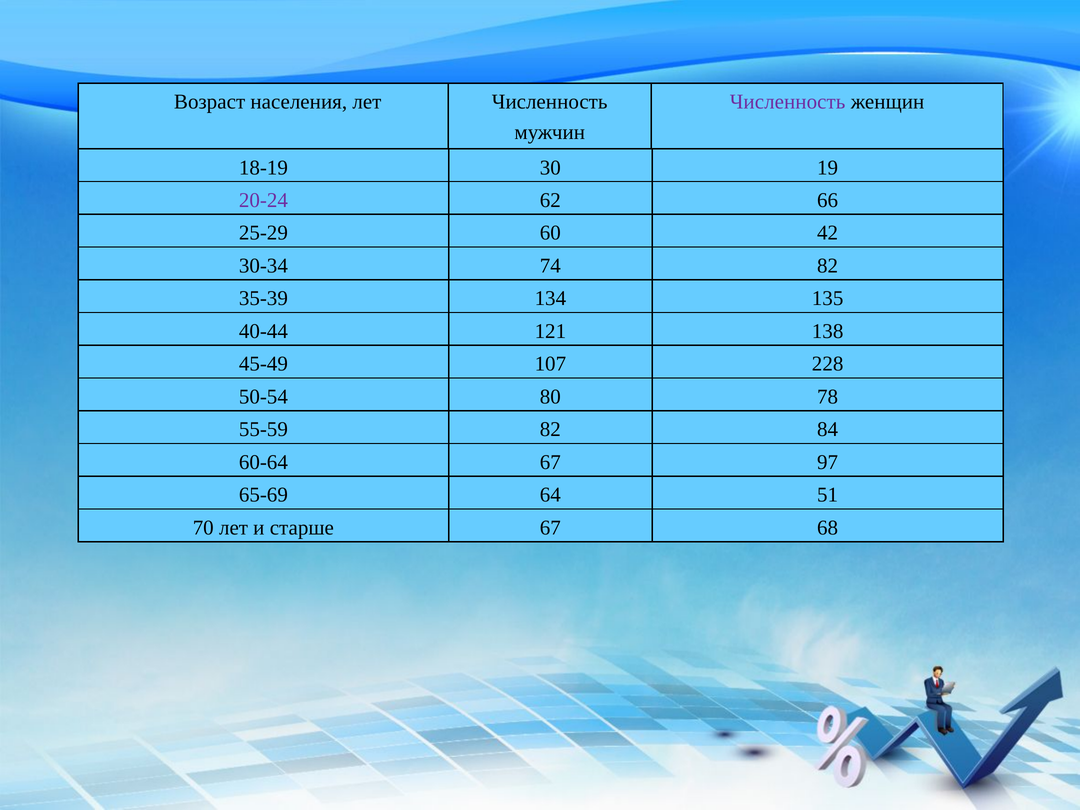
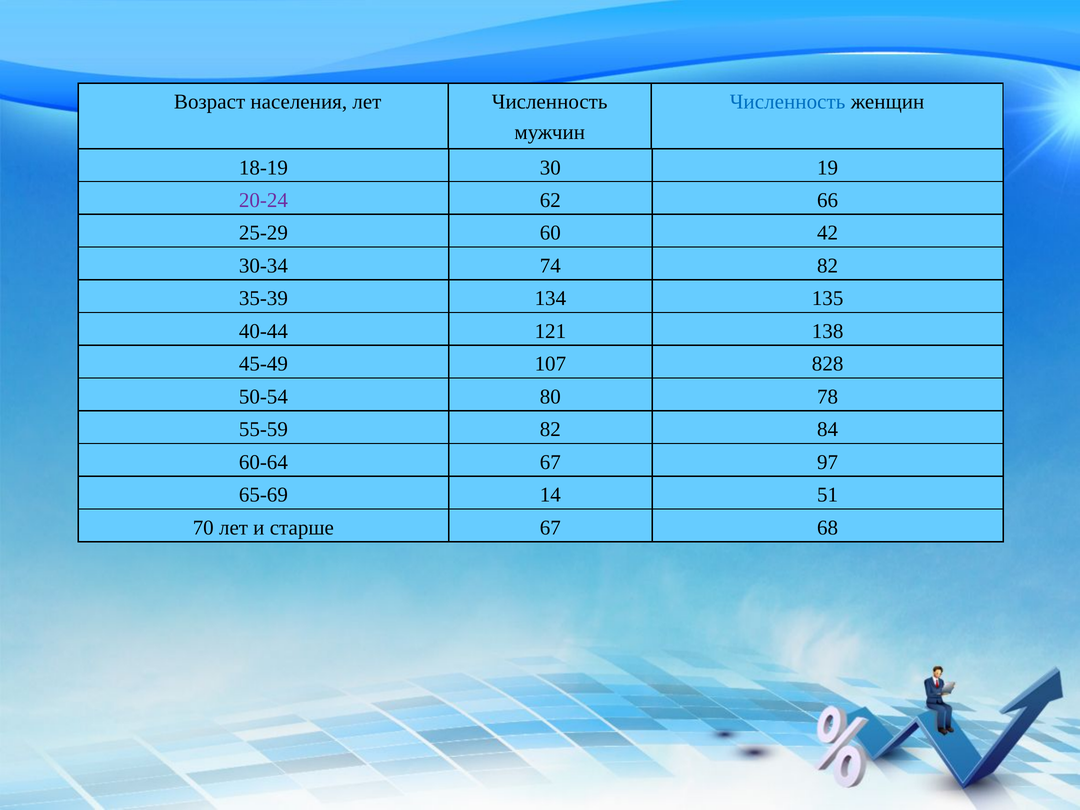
Численность colour: purple -> blue (788, 102)
228: 228 -> 828 (828, 364)
64: 64 -> 14 (550, 495)
